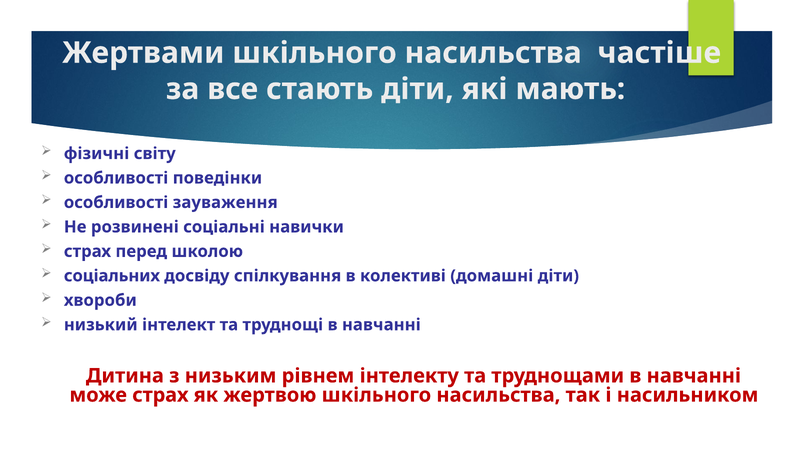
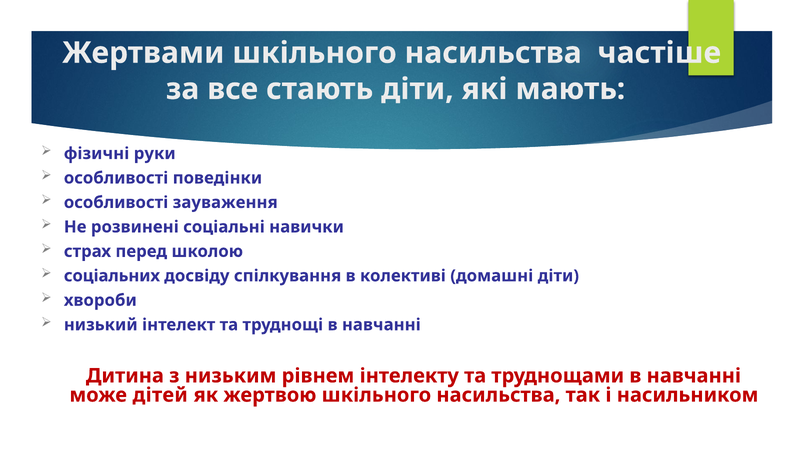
світу: світу -> руки (155, 154)
може страх: страх -> дітей (160, 395)
